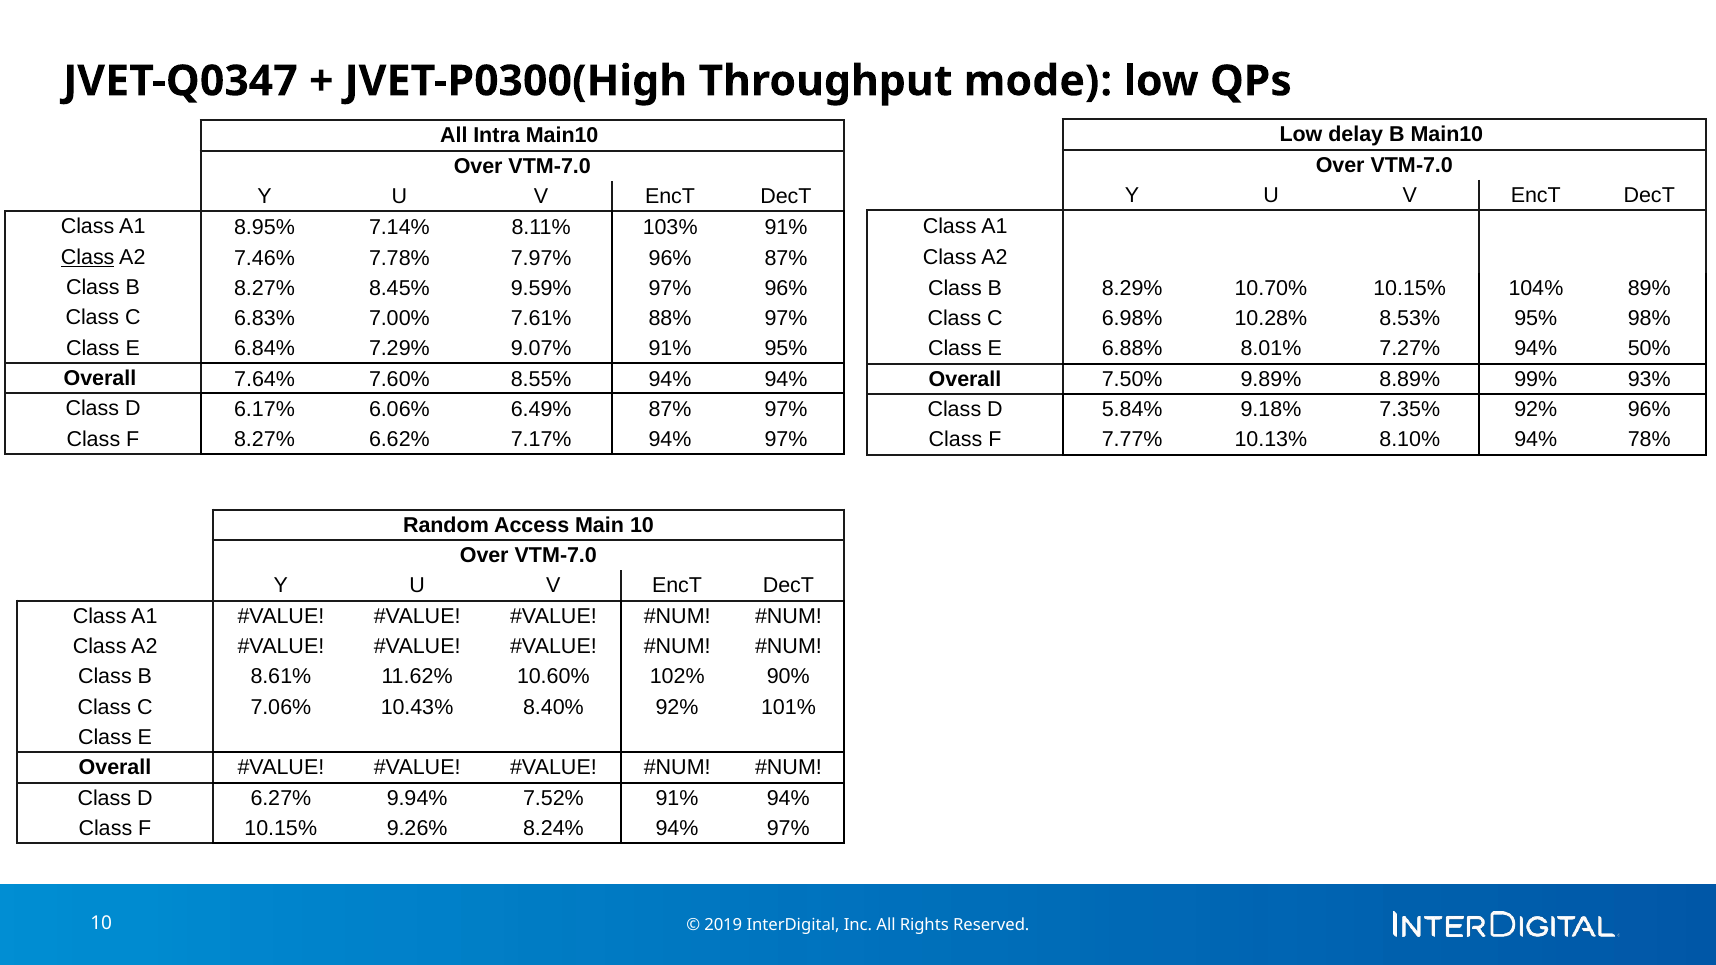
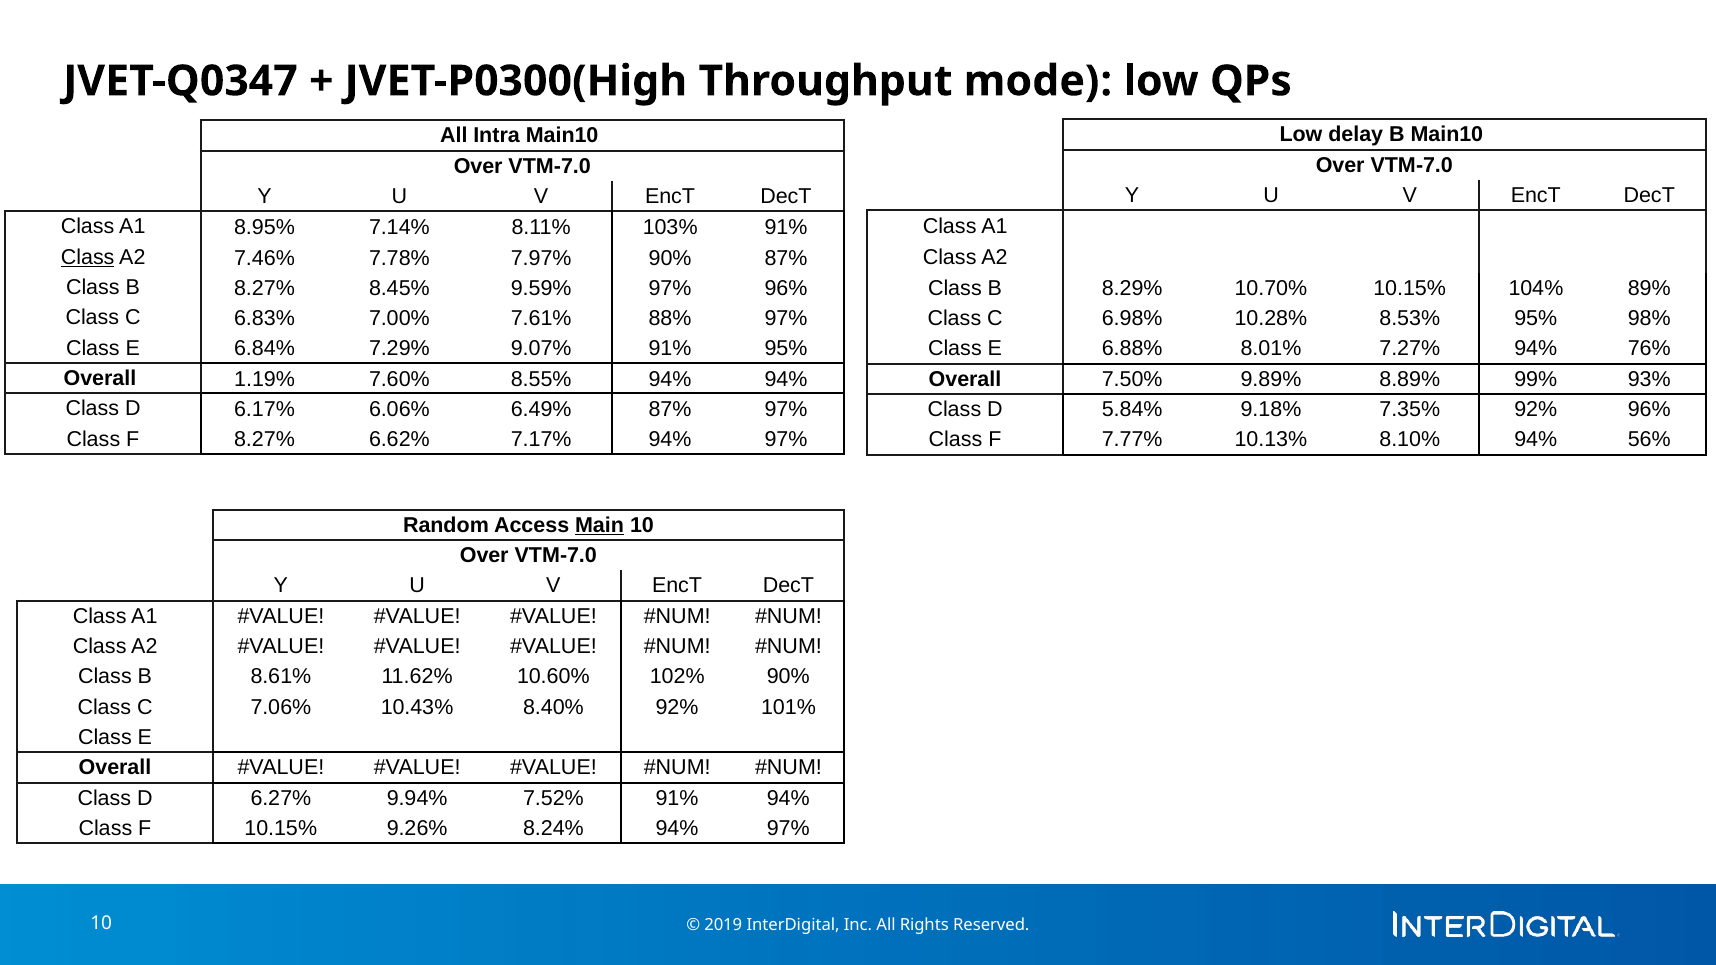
7.97% 96%: 96% -> 90% (670, 258)
50%: 50% -> 76% (1649, 349)
7.64%: 7.64% -> 1.19% (265, 379)
78%: 78% -> 56% (1649, 440)
Main underline: none -> present (600, 525)
